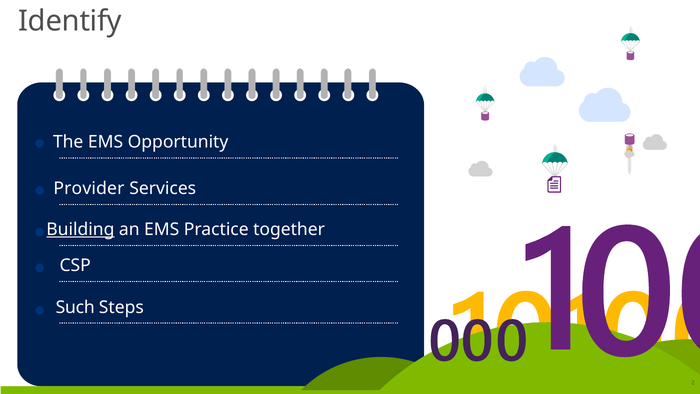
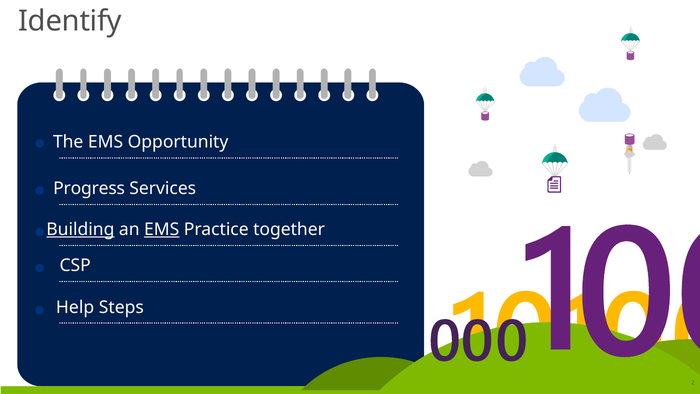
Provider: Provider -> Progress (89, 188)
EMS underline: none -> present (162, 229)
Such: Such -> Help (75, 307)
